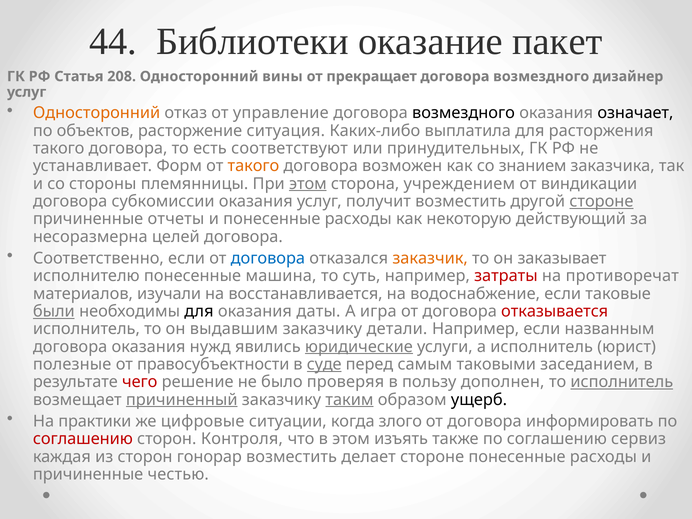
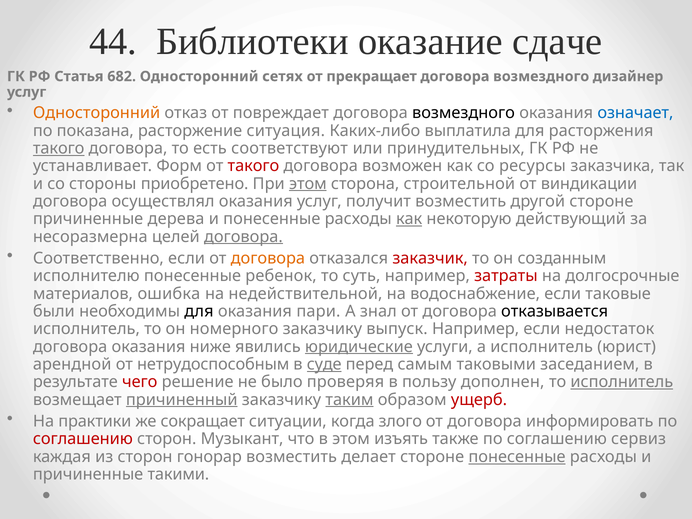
пакет: пакет -> сдаче (557, 42)
208: 208 -> 682 (122, 76)
вины: вины -> сетях (282, 76)
управление: управление -> повреждает (281, 113)
означает colour: black -> blue (635, 113)
объектов: объектов -> показана (95, 131)
такого underline: none -> present (59, 148)
такого colour: orange -> red (253, 166)
знанием: знанием -> ресурсы (532, 166)
племянницы: племянницы -> приобретено (195, 184)
учреждением: учреждением -> строительной (459, 184)
субкомиссии: субкомиссии -> осуществлял (163, 201)
стороне underline: present -> none (601, 201)
отчеты: отчеты -> дерева (176, 219)
как underline: none -> present (409, 219)
договора underline: none -> present (243, 237)
договора colour: blue -> orange (268, 258)
заказчик colour: orange -> red (430, 258)
заказывает: заказывает -> созданным (562, 258)
машина: машина -> ребенок (281, 276)
противоречат: противоречат -> долгосрочные (622, 276)
изучали: изучали -> ошибка (169, 294)
восстанавливается: восстанавливается -> недействительной (305, 294)
были underline: present -> none (54, 311)
даты: даты -> пари (318, 311)
игра: игра -> знал (378, 311)
отказывается colour: red -> black (555, 311)
выдавшим: выдавшим -> номерного (234, 329)
детали: детали -> выпуск (397, 329)
названным: названным -> недостаток (609, 329)
нужд: нужд -> ниже (210, 347)
полезные: полезные -> арендной (72, 364)
правосубъектности: правосубъектности -> нетрудоспособным (213, 364)
ущерб colour: black -> red (479, 400)
цифровые: цифровые -> сокращает (203, 421)
Контроля: Контроля -> Музыкант (242, 439)
понесенные underline: none -> present (517, 457)
честью: честью -> такими (178, 474)
